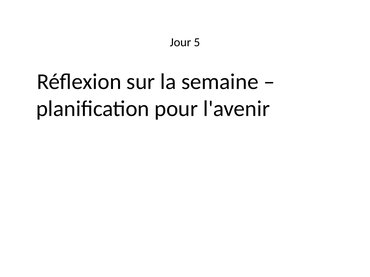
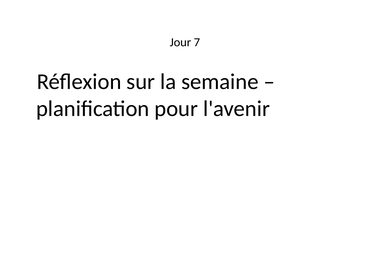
5: 5 -> 7 (197, 42)
